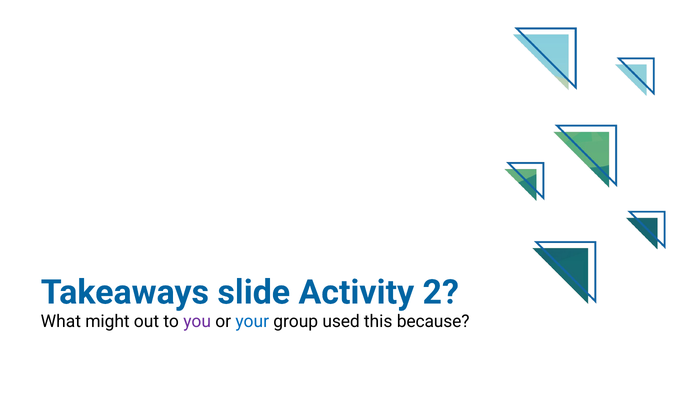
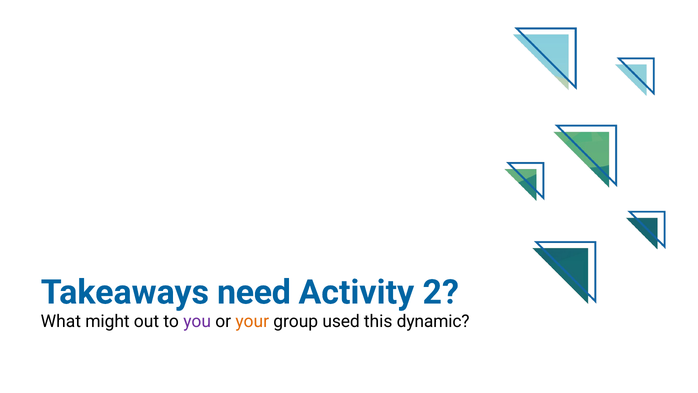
slide: slide -> need (254, 292)
your colour: blue -> orange (252, 321)
because: because -> dynamic (433, 321)
